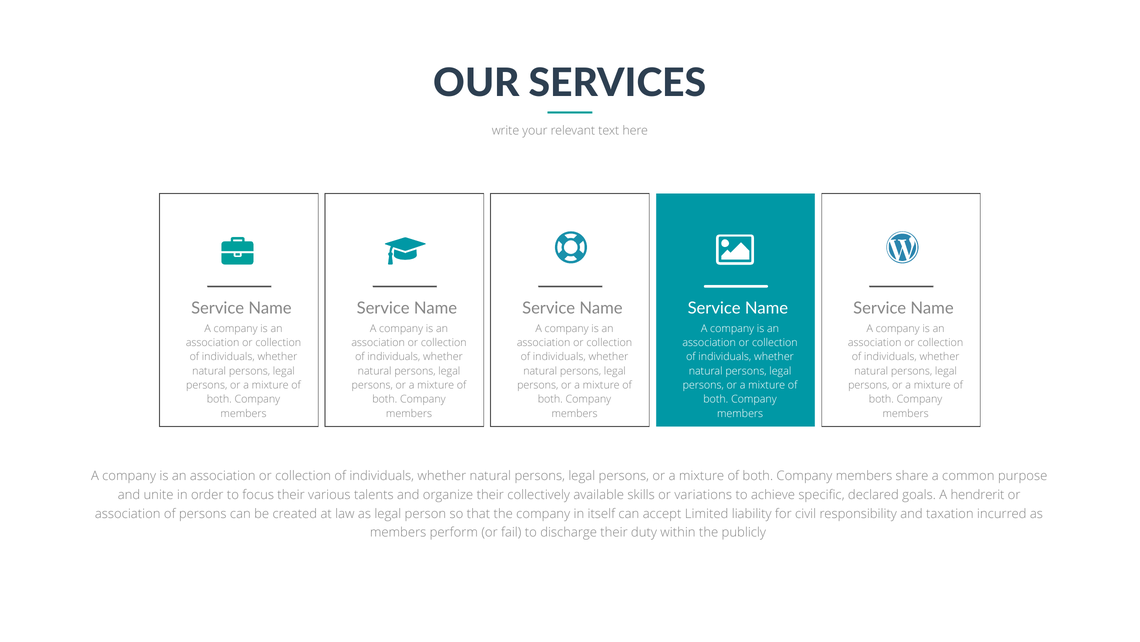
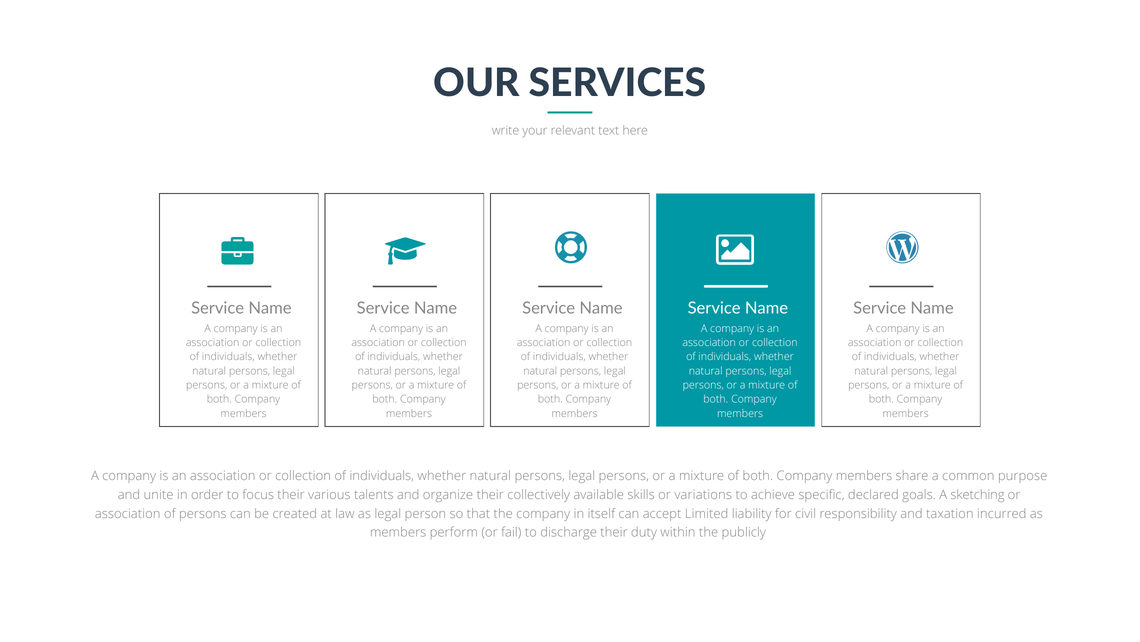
hendrerit: hendrerit -> sketching (978, 494)
